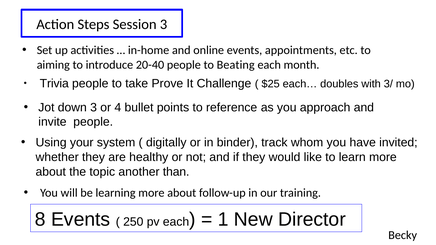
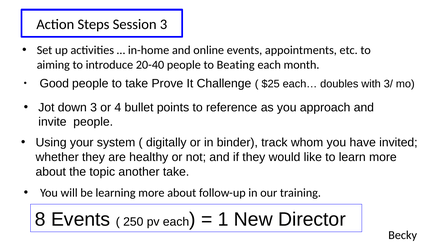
Trivia: Trivia -> Good (54, 84)
another than: than -> take (176, 172)
